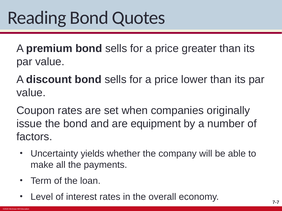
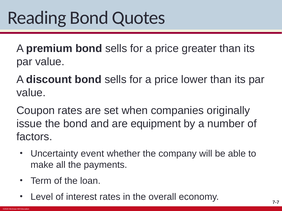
yields: yields -> event (92, 154)
